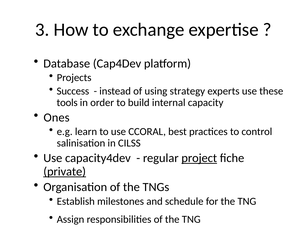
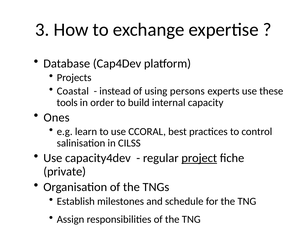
Success: Success -> Coastal (73, 91)
strategy: strategy -> persons (187, 91)
private underline: present -> none (65, 172)
